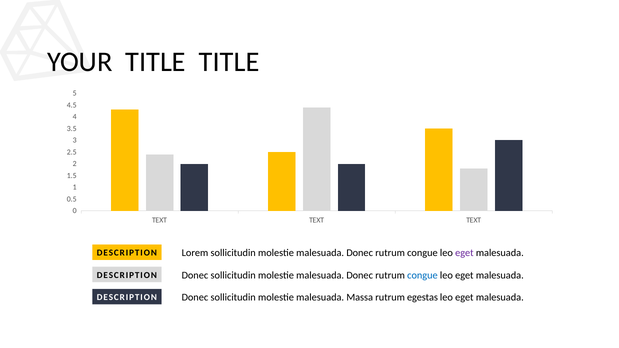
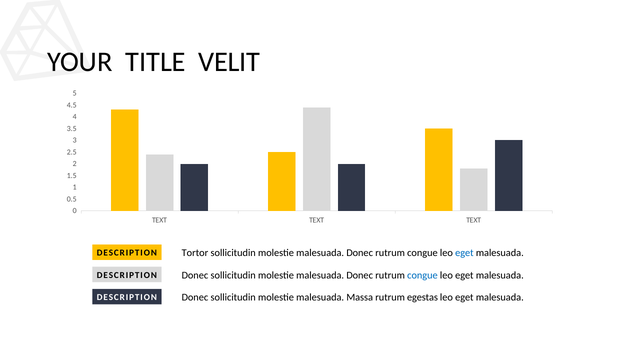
TITLE TITLE: TITLE -> VELIT (229, 62)
Lorem: Lorem -> Tortor (195, 253)
eget colour: purple -> blue (464, 253)
